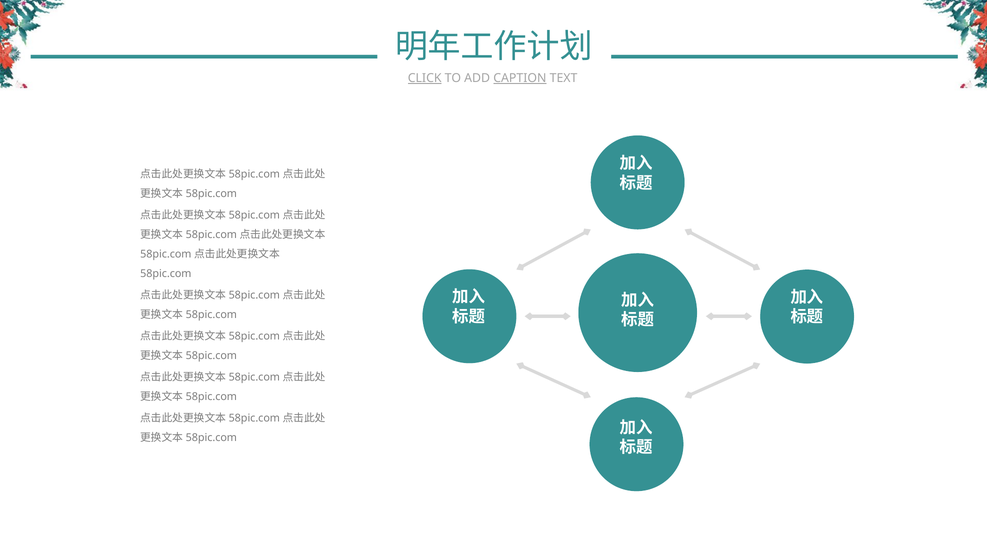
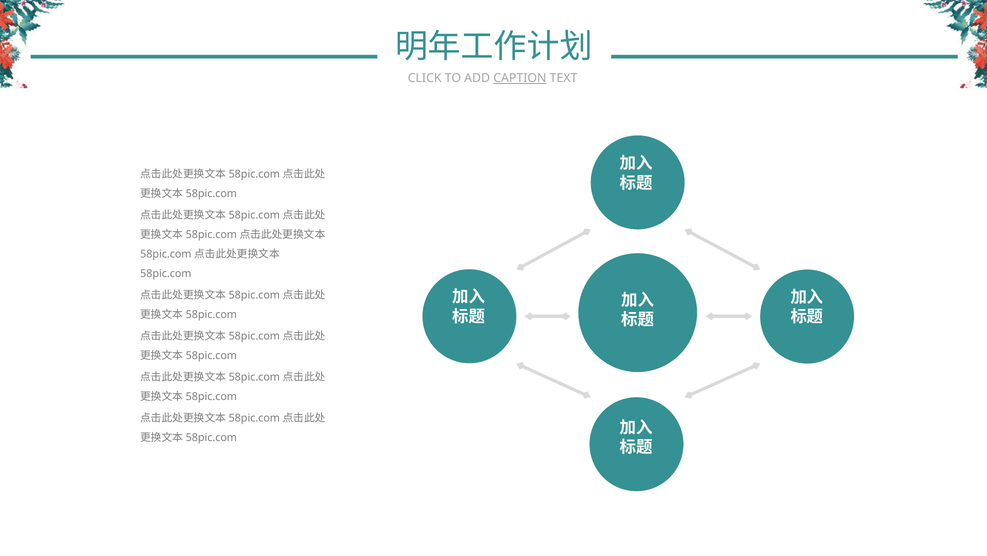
CLICK underline: present -> none (425, 78)
